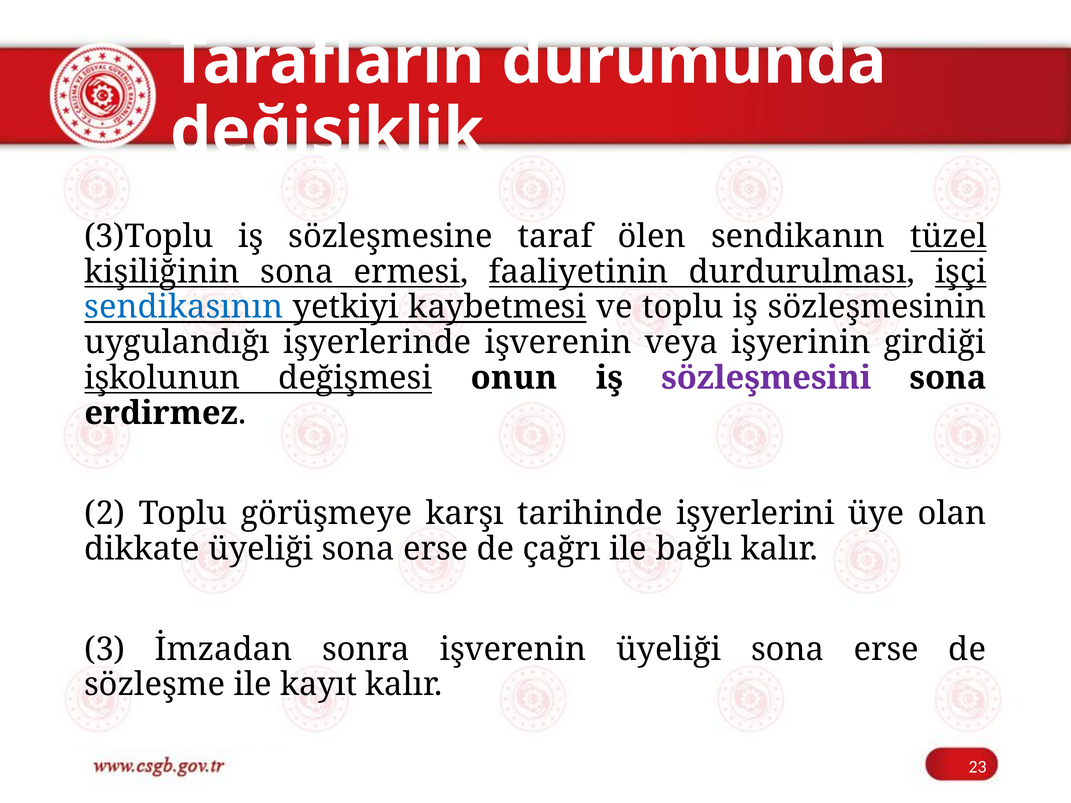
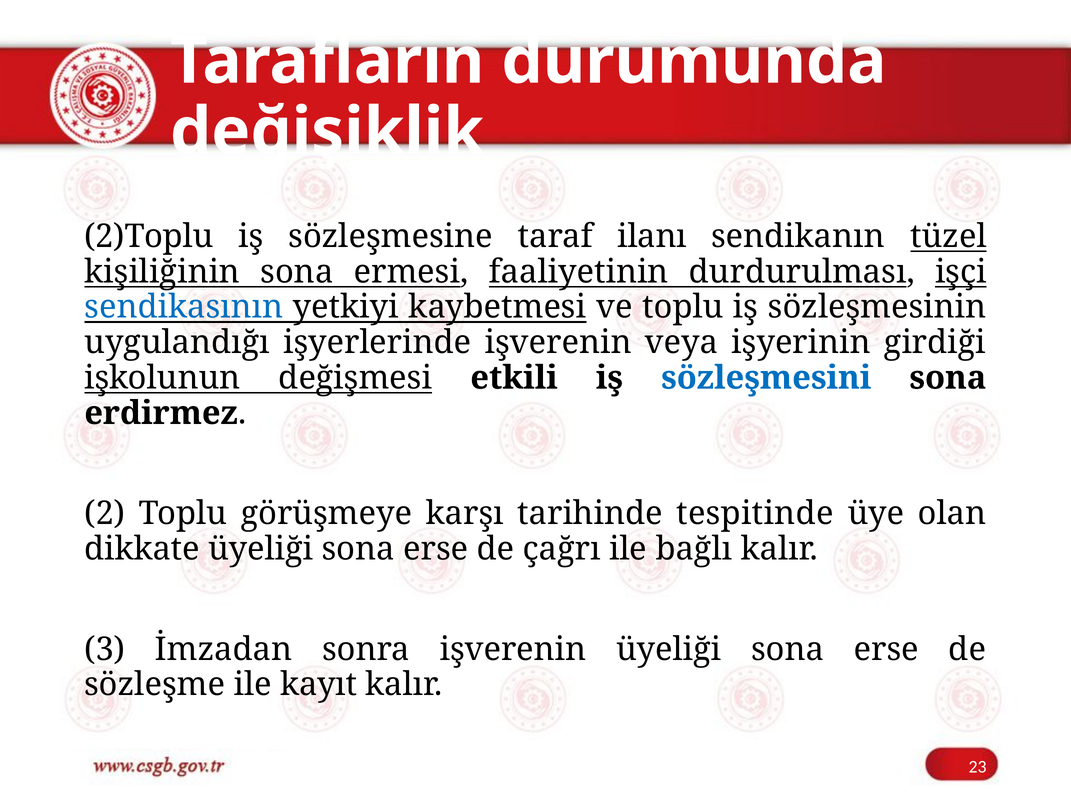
3)Toplu: 3)Toplu -> 2)Toplu (149, 237)
ölen: ölen -> ilanı (652, 237)
onun: onun -> etkili (514, 378)
sözleşmesini colour: purple -> blue (766, 378)
işyerlerini: işyerlerini -> tespitinde (755, 514)
